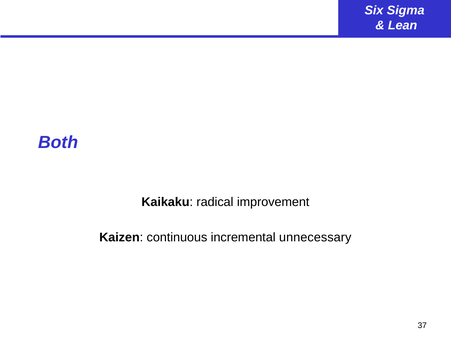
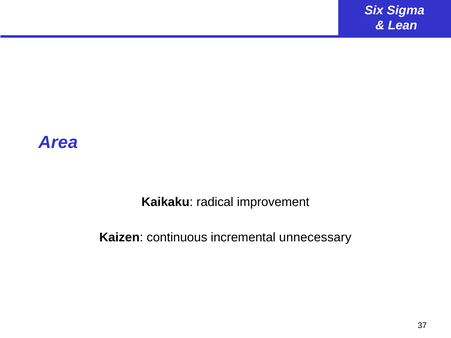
Both: Both -> Area (58, 143)
